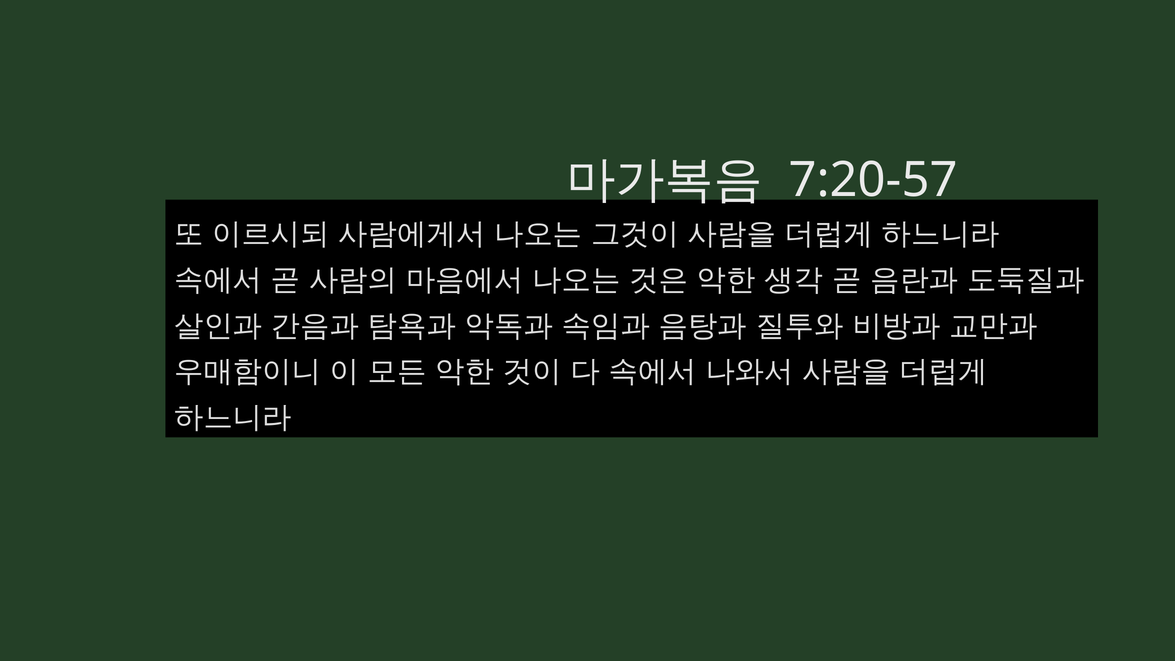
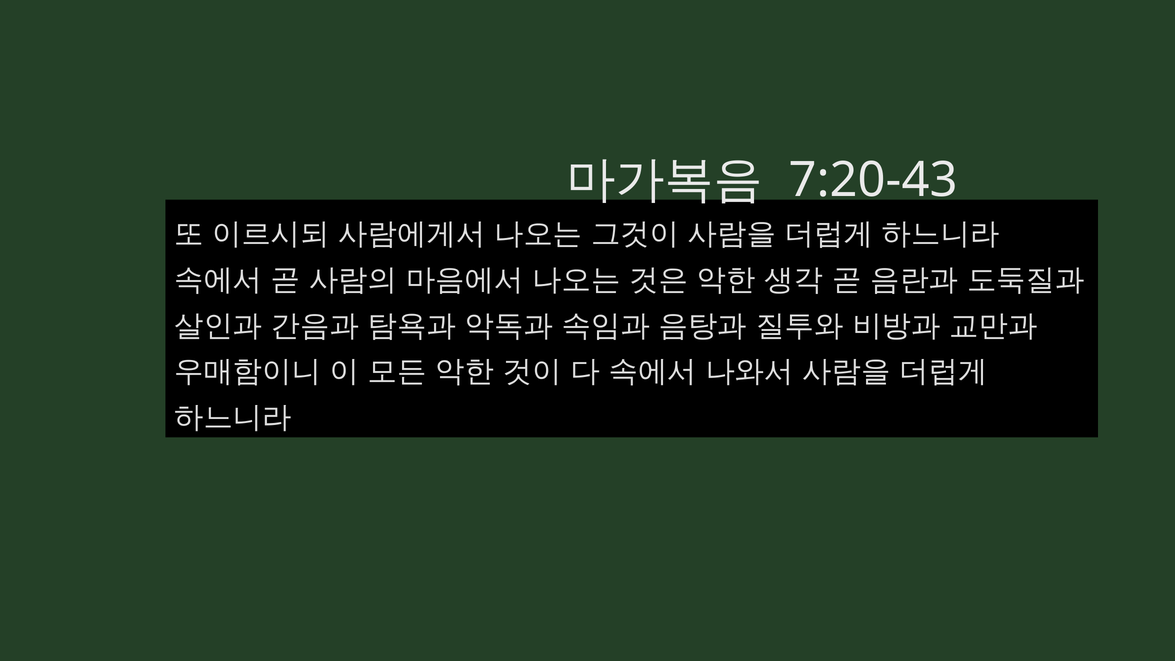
7:20-57: 7:20-57 -> 7:20-43 (873, 180)
